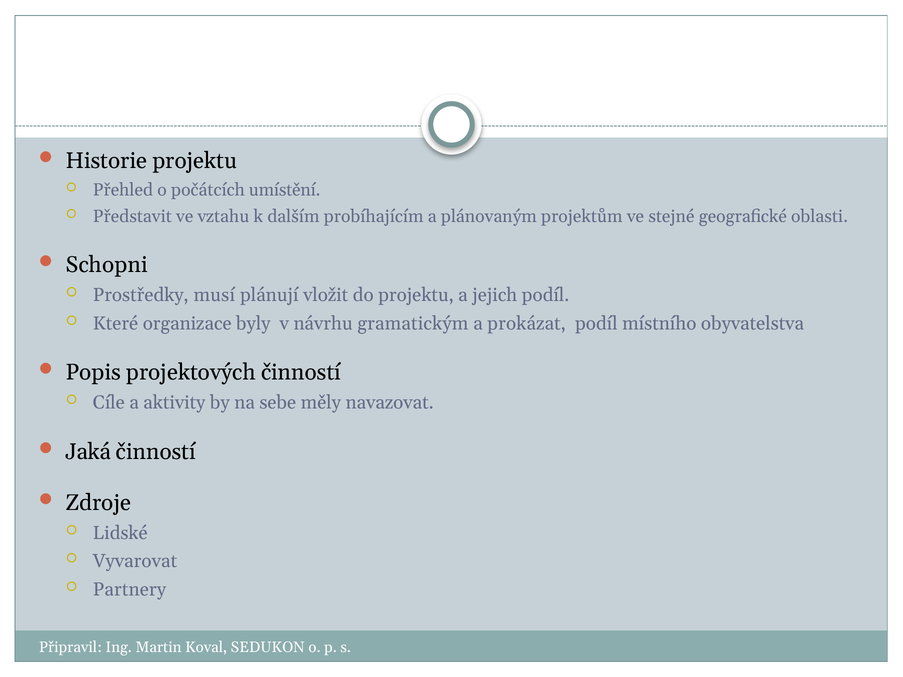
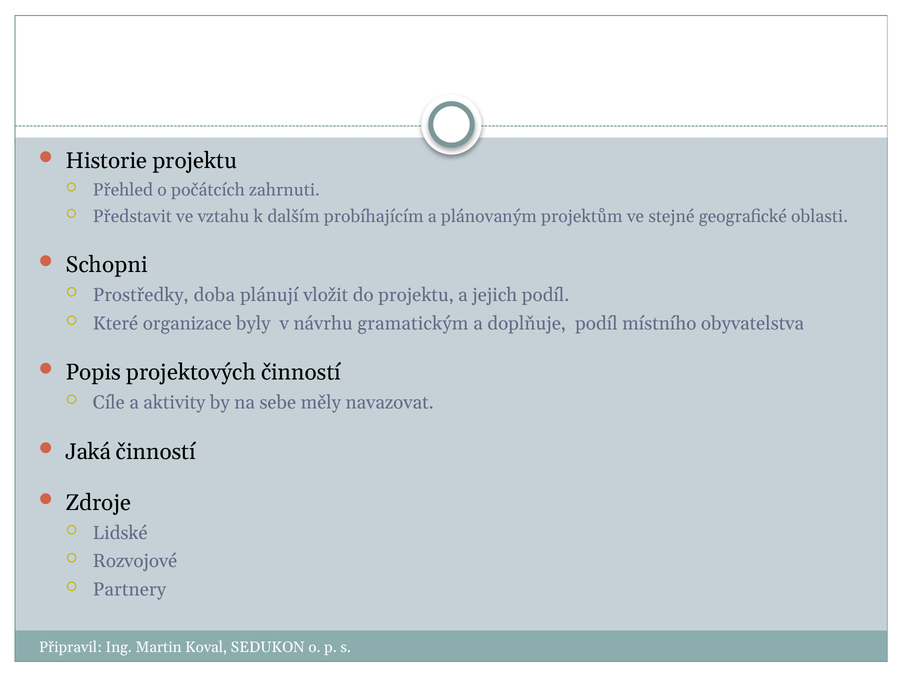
umístění: umístění -> zahrnuti (284, 190)
musí: musí -> doba (214, 295)
prokázat: prokázat -> doplňuje (527, 323)
Vyvarovat: Vyvarovat -> Rozvojové (135, 561)
